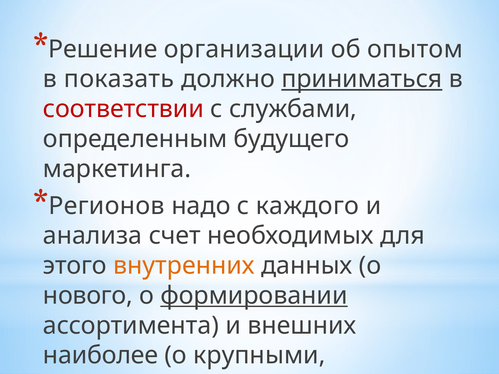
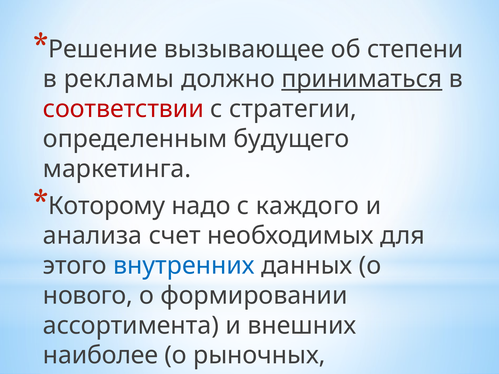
организации: организации -> вызывающее (244, 49)
опытом: опытом -> степени (415, 49)
показать: показать -> рекламы (119, 79)
службами: службами -> стратегии (293, 109)
Регионов: Регионов -> Которому (107, 206)
внутренних colour: orange -> blue (184, 266)
формировании underline: present -> none (254, 296)
крупными: крупными -> рыночных (259, 356)
